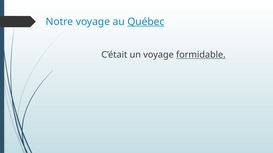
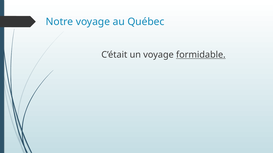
Québec underline: present -> none (146, 22)
